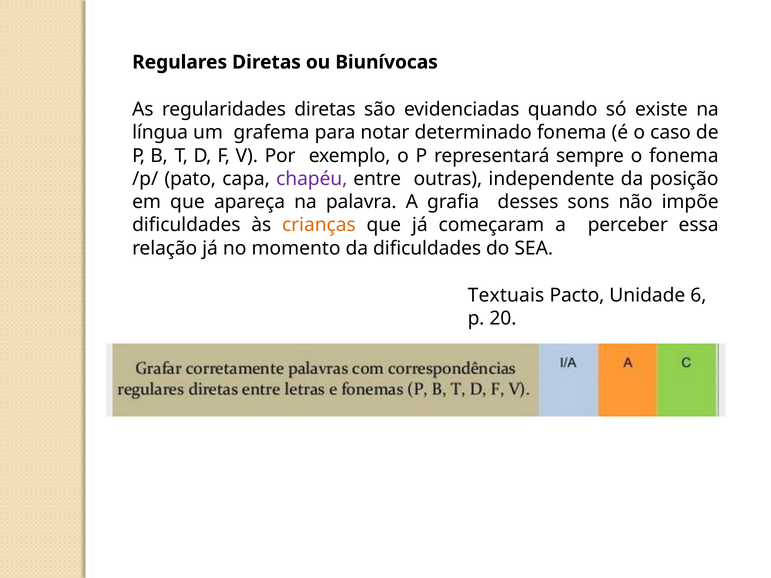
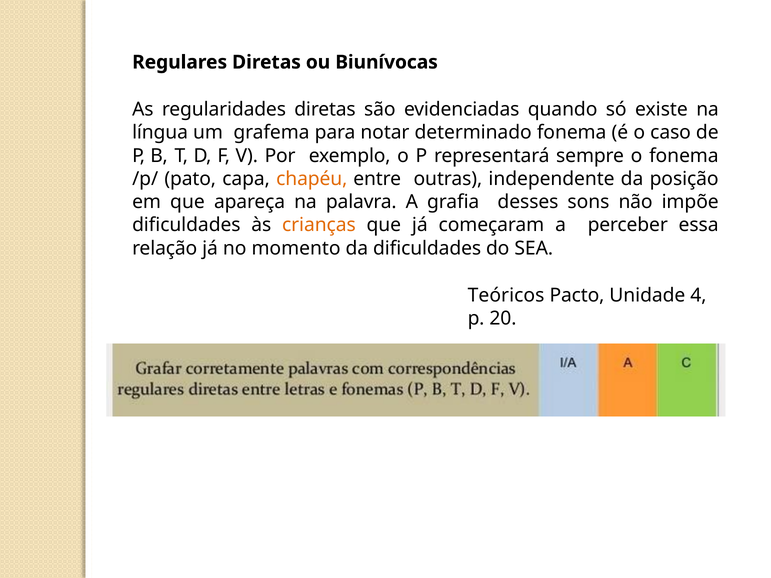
chapéu colour: purple -> orange (312, 179)
Textuais: Textuais -> Teóricos (506, 296)
6: 6 -> 4 (698, 296)
